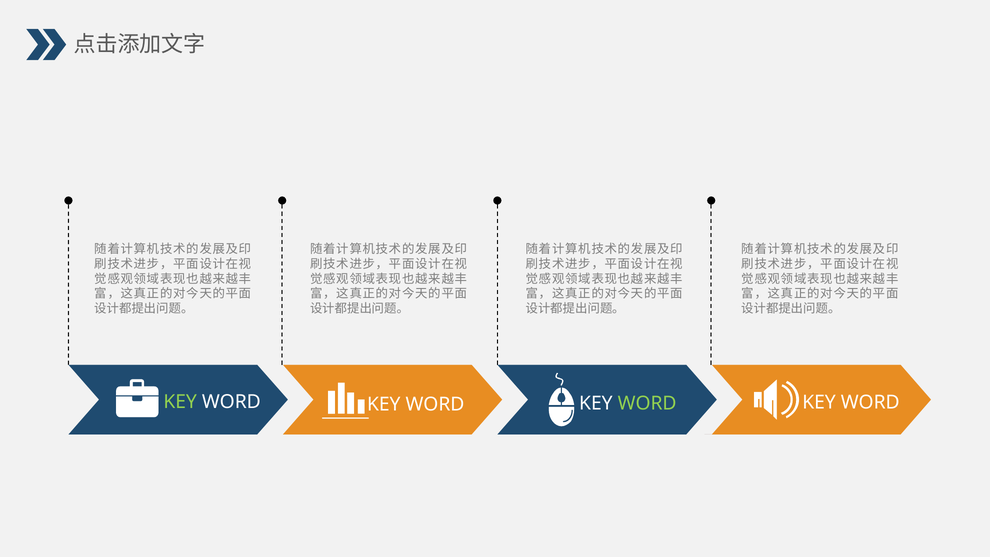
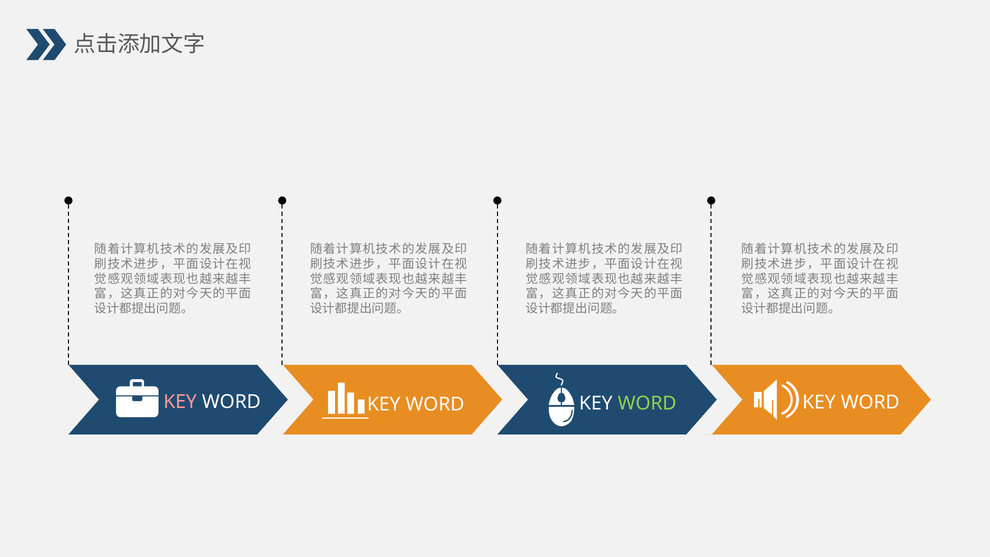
KEY colour: light green -> pink (180, 402)
